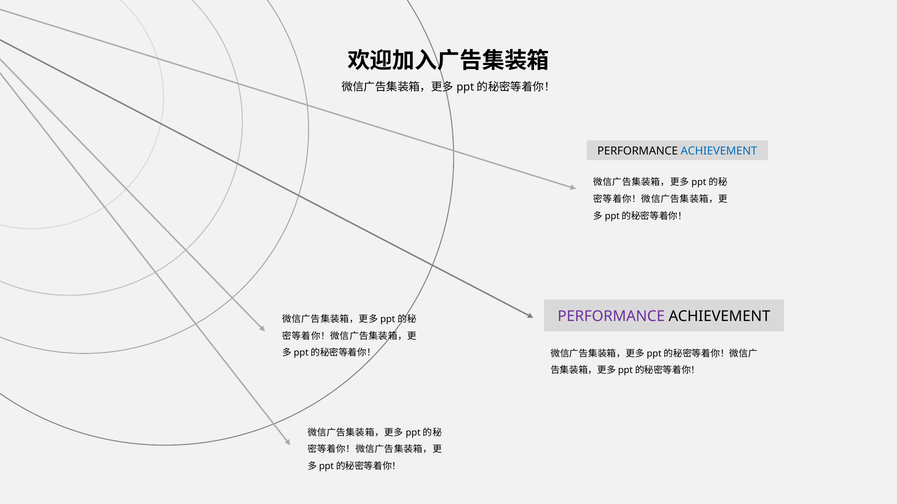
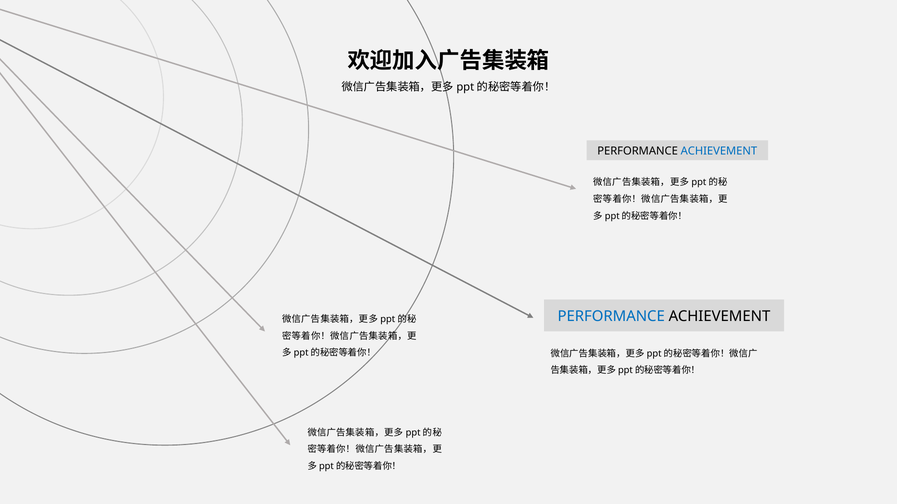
PERFORMANCE colour: purple -> blue (611, 317)
